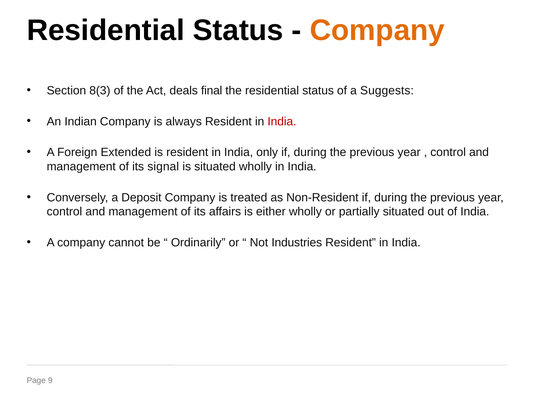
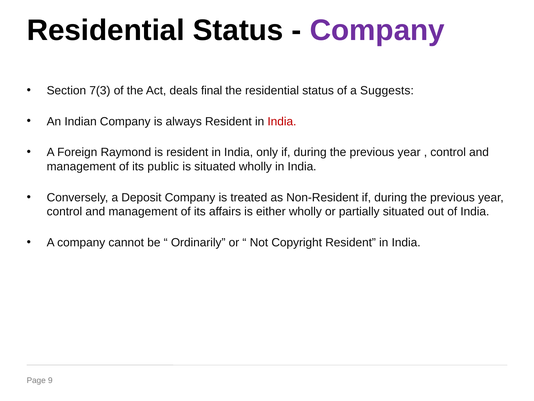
Company colour: orange -> purple (377, 30)
8(3: 8(3 -> 7(3 (100, 90)
Extended: Extended -> Raymond (126, 152)
signal: signal -> public (163, 166)
Industries: Industries -> Copyright (297, 242)
